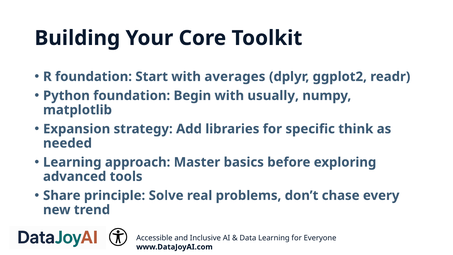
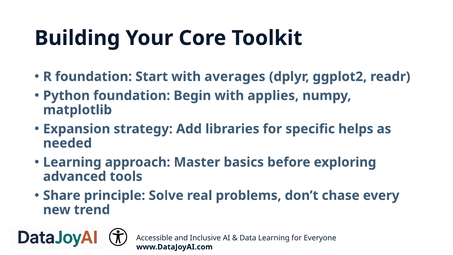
usually: usually -> applies (273, 96)
think: think -> helps (356, 129)
